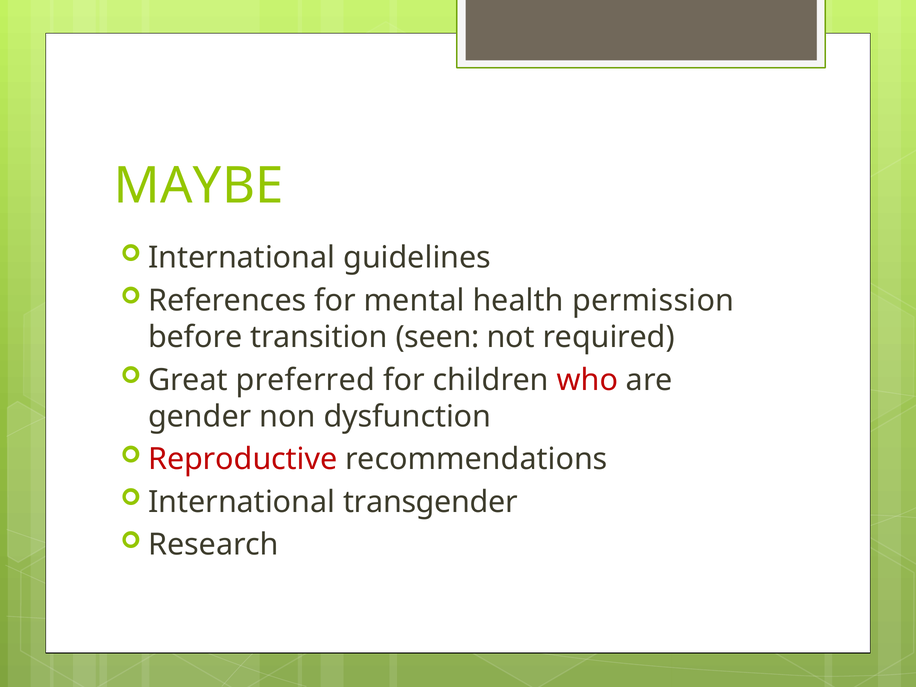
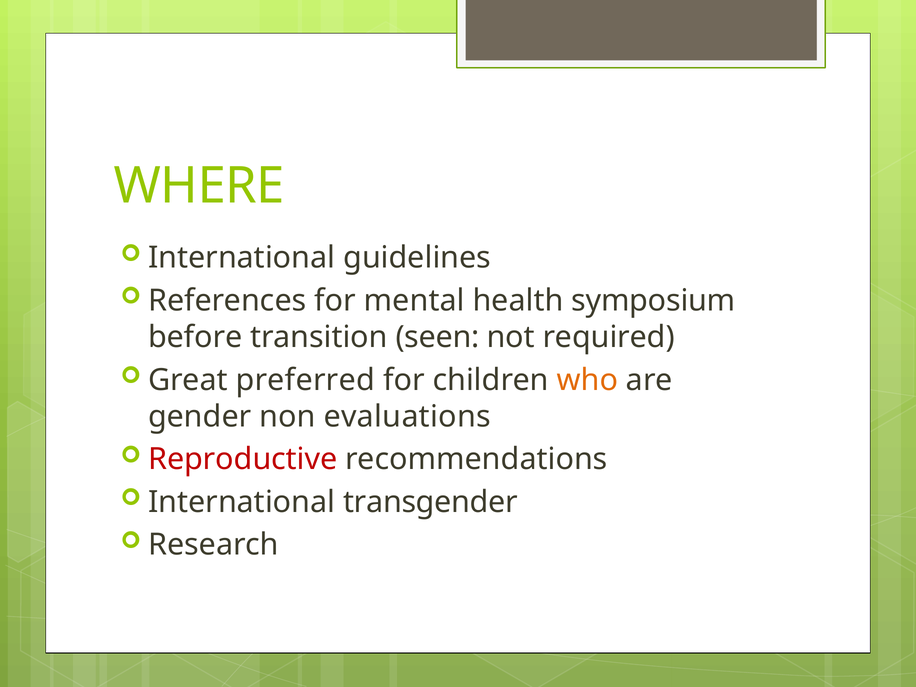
MAYBE: MAYBE -> WHERE (199, 186)
permission: permission -> symposium (653, 301)
who colour: red -> orange (587, 380)
dysfunction: dysfunction -> evaluations (407, 417)
